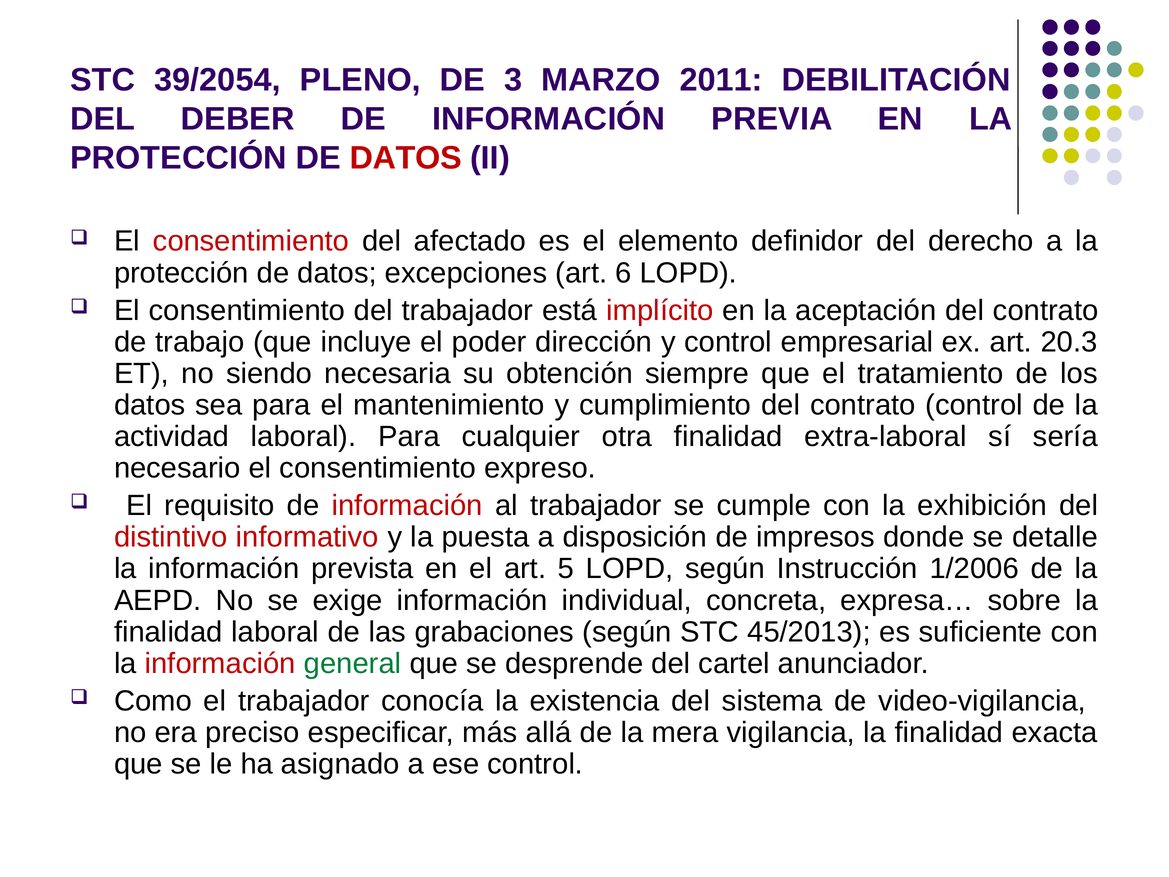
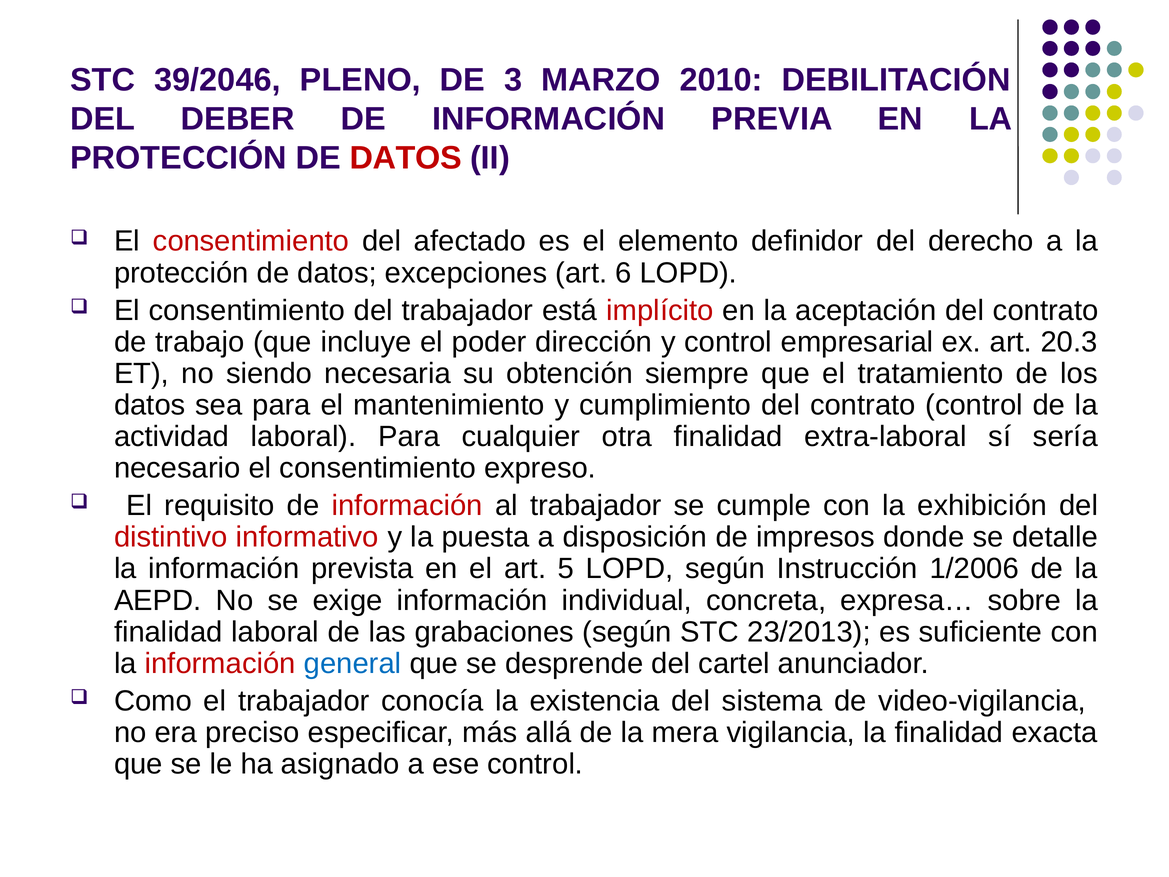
39/2054: 39/2054 -> 39/2046 (217, 80)
2011: 2011 -> 2010 (721, 80)
45/2013: 45/2013 -> 23/2013 (809, 632)
general colour: green -> blue (353, 663)
